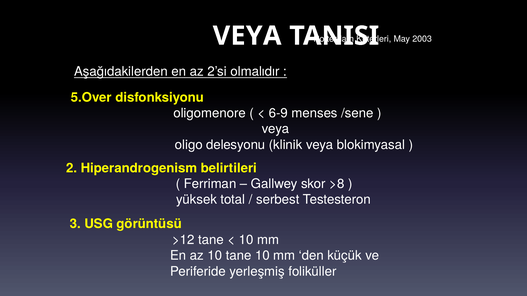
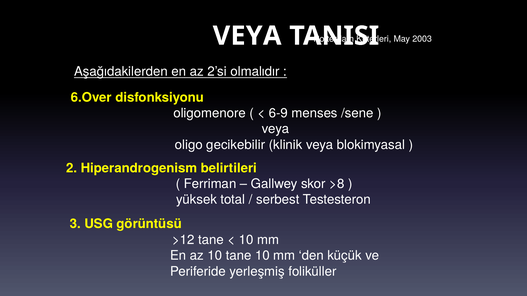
5.Over: 5.Over -> 6.Over (91, 97)
delesyonu: delesyonu -> gecikebilir (236, 145)
